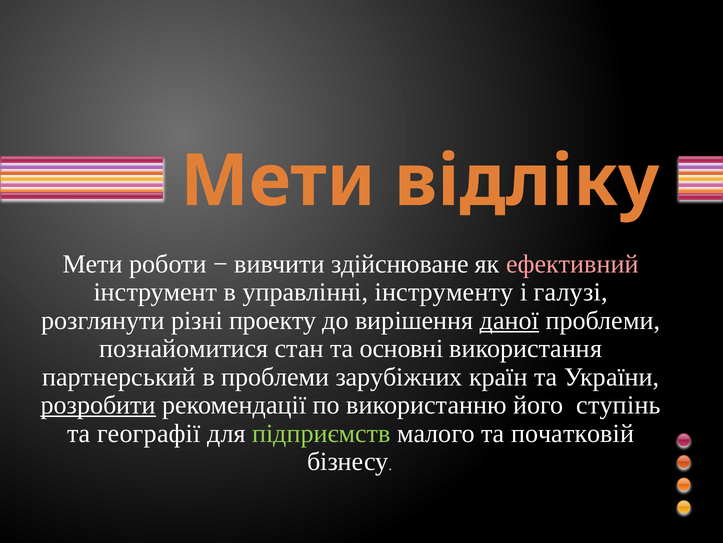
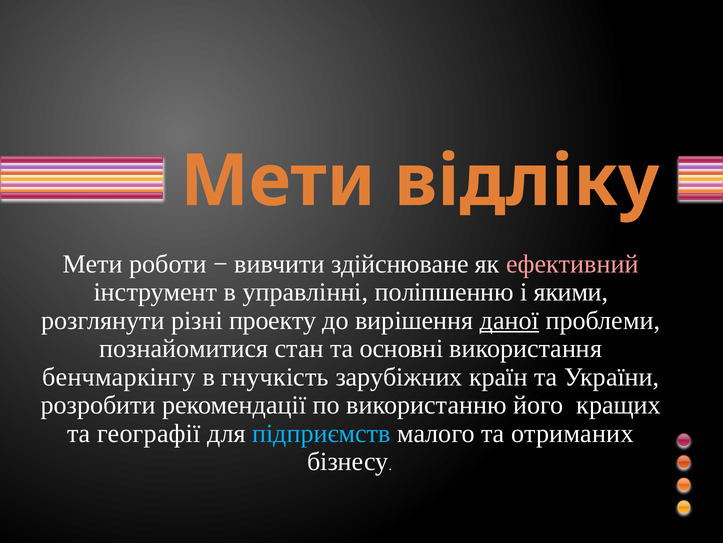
інструменту: інструменту -> поліпшенню (444, 292)
галузі: галузі -> якими (571, 292)
партнерський: партнерський -> бенчмаркінгу (119, 376)
в проблеми: проблеми -> гнучкість (275, 376)
розробити underline: present -> none (98, 405)
ступінь: ступінь -> кращих (619, 405)
підприємств colour: light green -> light blue (321, 433)
початковій: початковій -> отриманих (572, 433)
